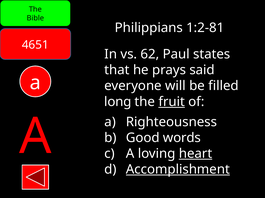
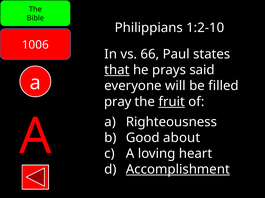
1:2-81: 1:2-81 -> 1:2-10 (205, 28)
4651: 4651 -> 1006 (35, 45)
62: 62 -> 66 (150, 54)
that underline: none -> present (117, 70)
long: long -> pray (118, 102)
words: words -> about (182, 138)
heart underline: present -> none (196, 154)
